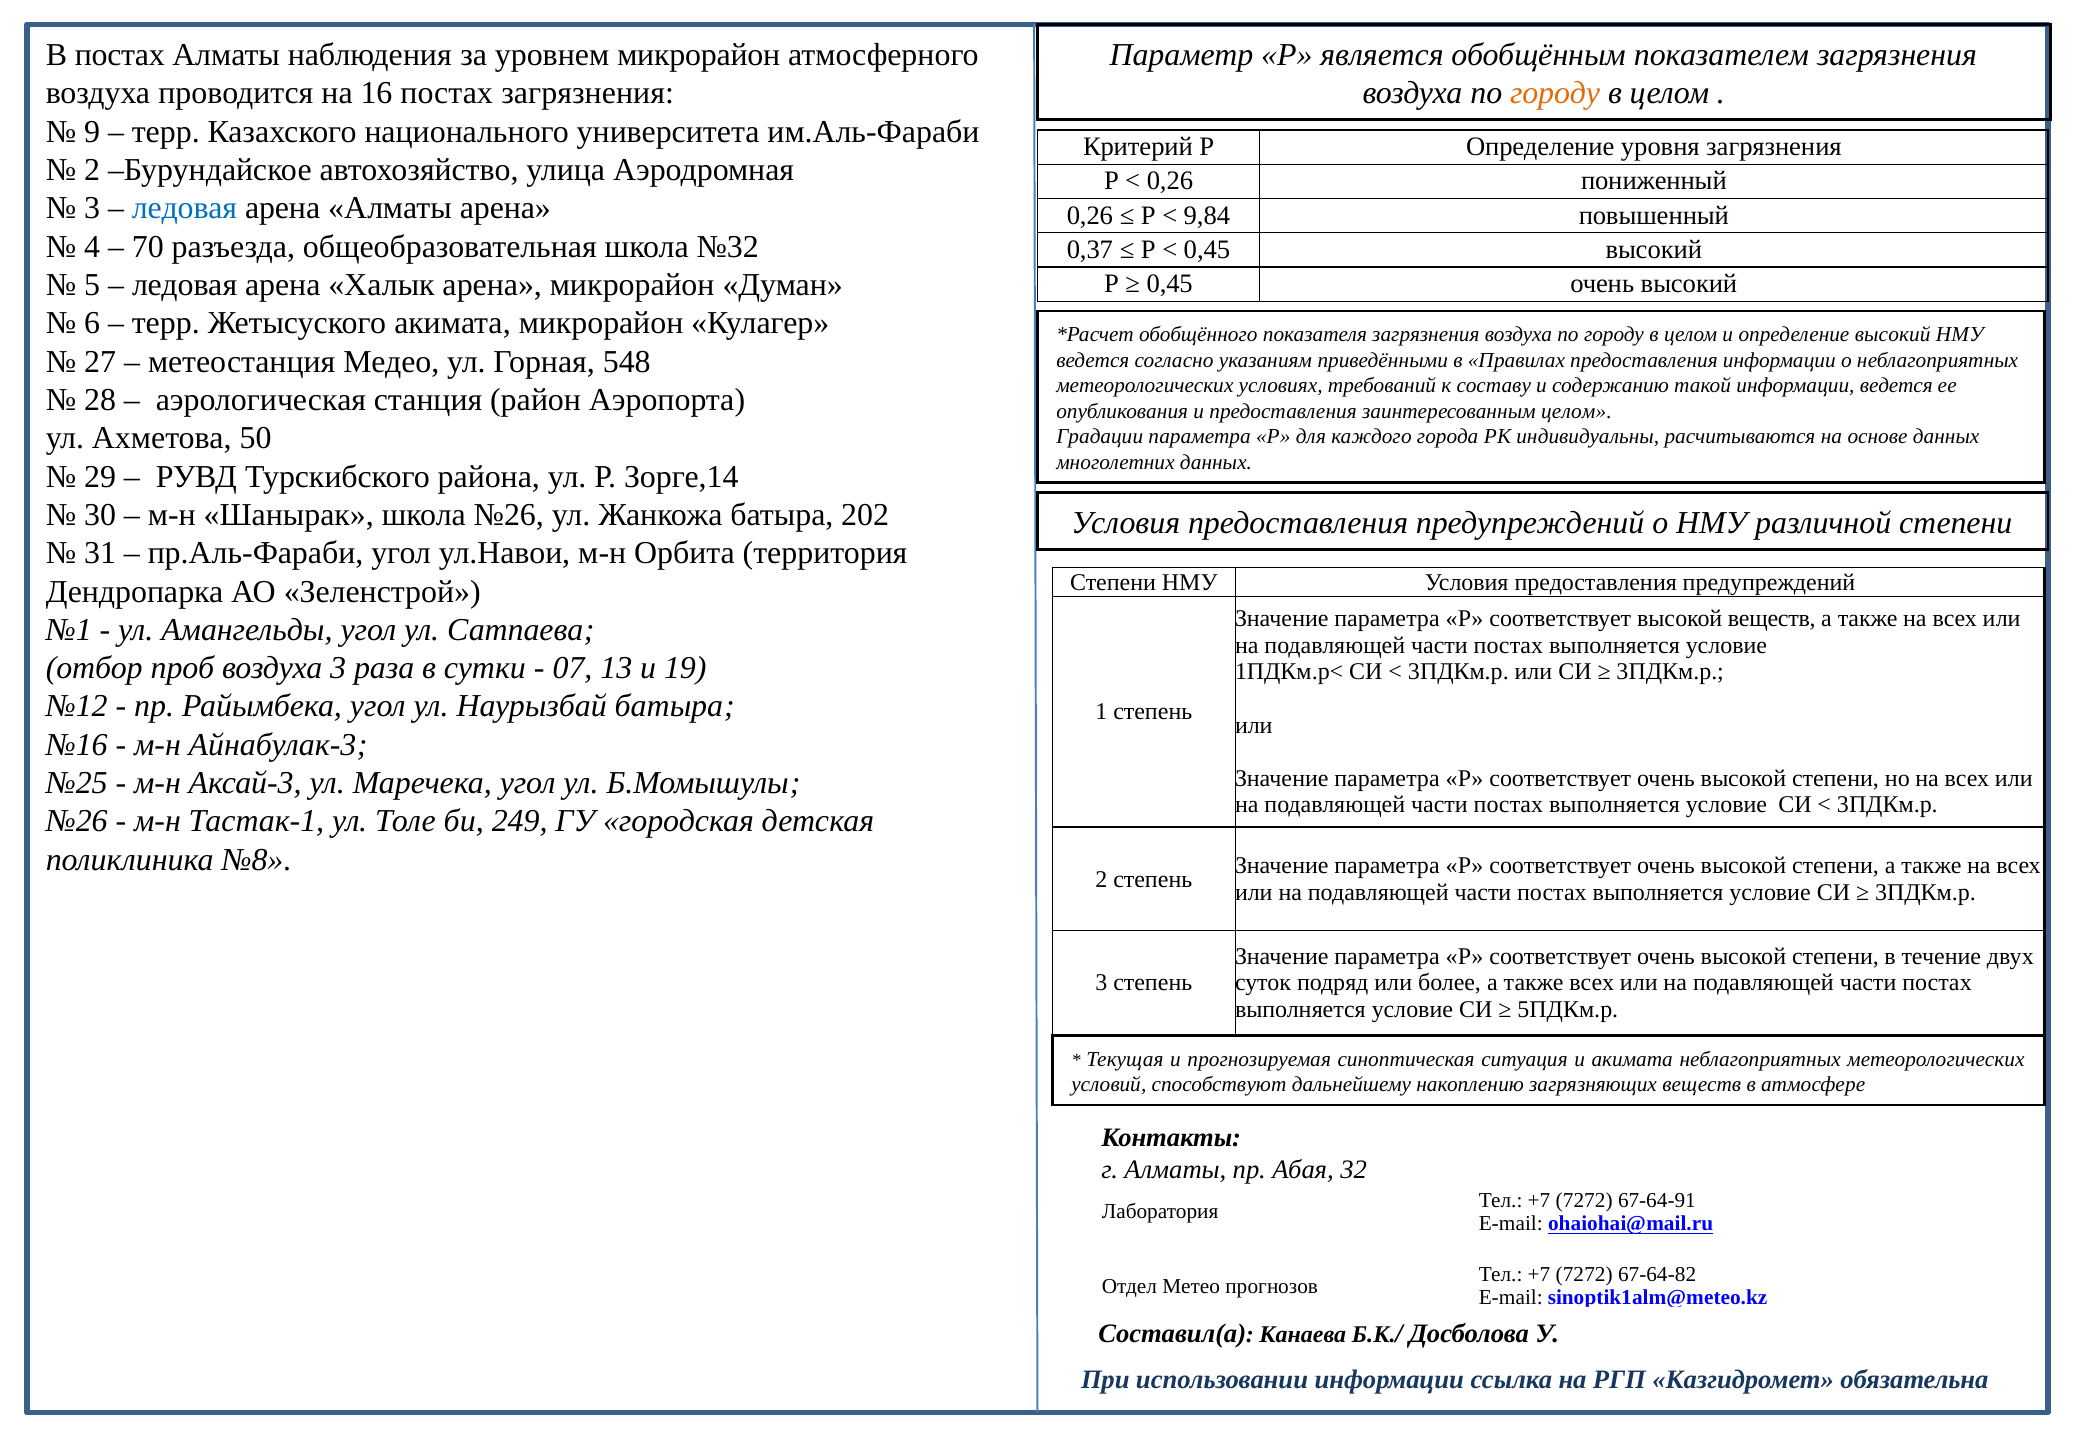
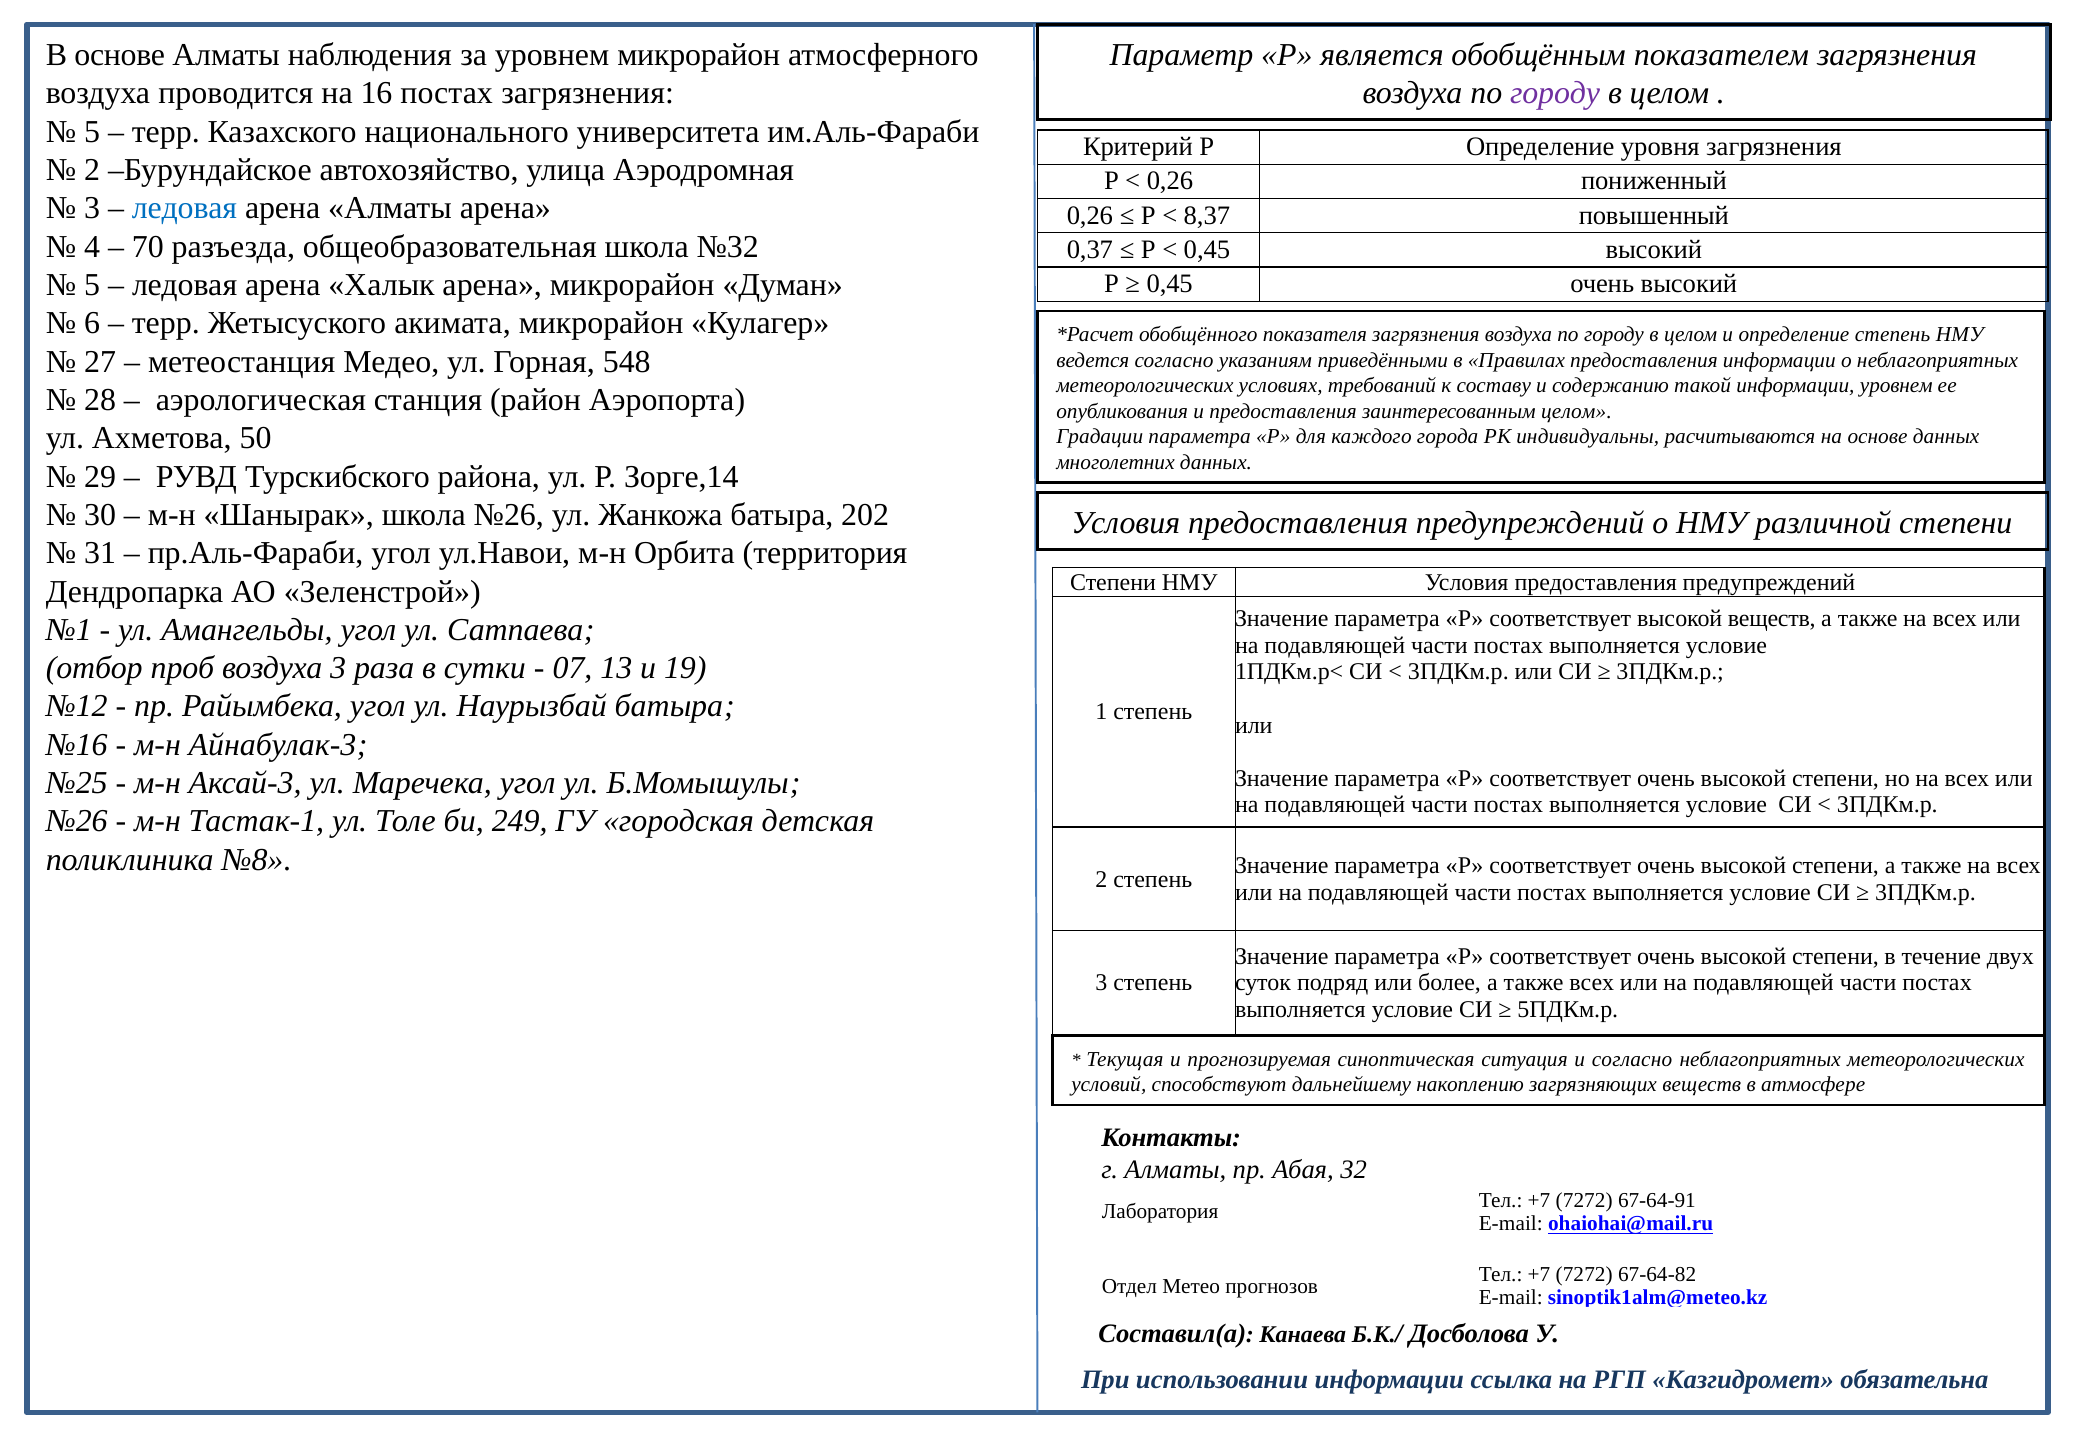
В постах: постах -> основе (120, 55)
городу colour: orange -> purple (1555, 93)
9: 9 -> 5 (92, 132)
9,84: 9,84 -> 8,37 (1207, 215)
определение высокий: высокий -> степень (1893, 335)
информации ведется: ведется -> уровнем (1896, 385)
и акимата: акимата -> согласно (1632, 1059)
